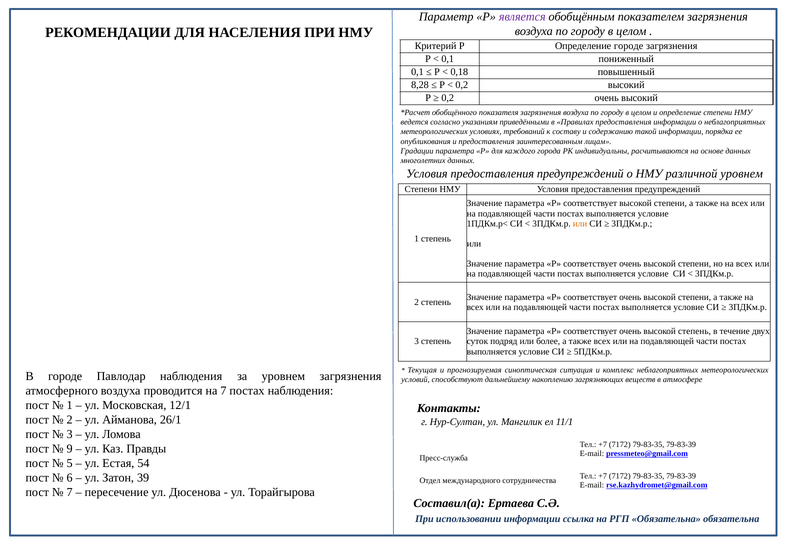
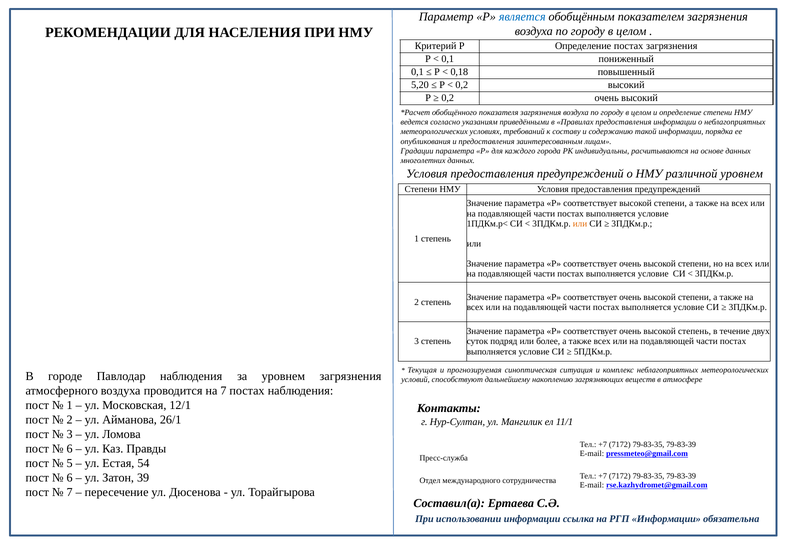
является colour: purple -> blue (522, 17)
Определение городе: городе -> постах (629, 46)
8,28: 8,28 -> 5,20 (420, 85)
9: 9 -> 6 (70, 449)
РГП Обязательна: Обязательна -> Информации (666, 519)
